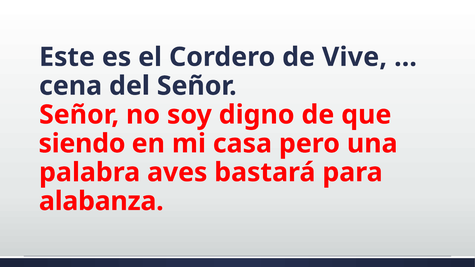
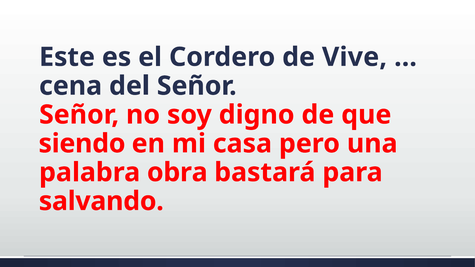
aves: aves -> obra (177, 173)
alabanza: alabanza -> salvando (101, 201)
